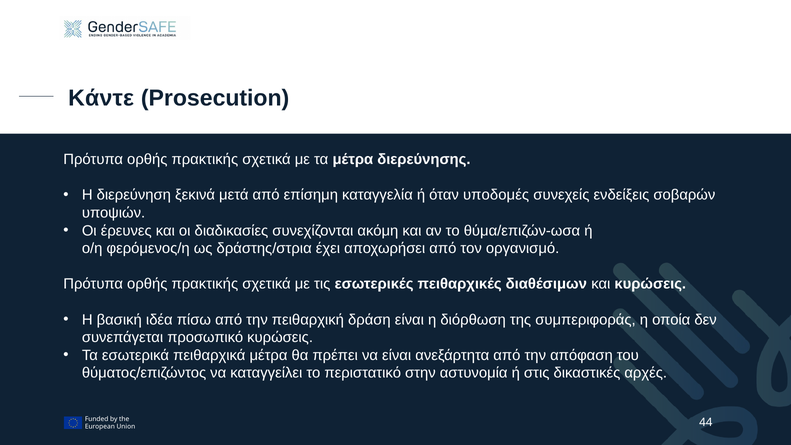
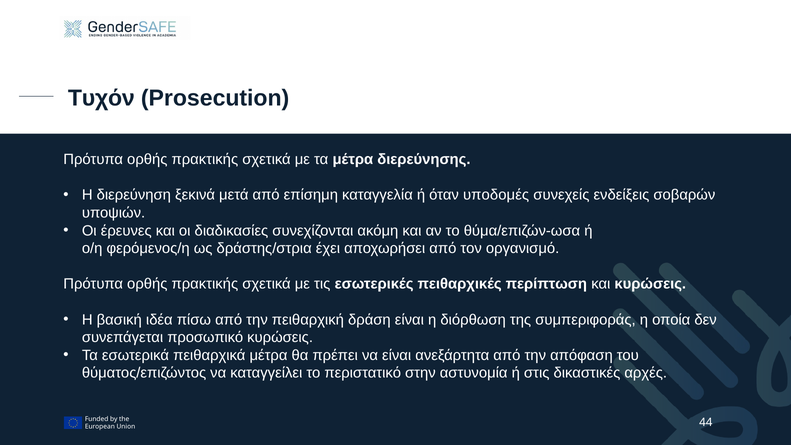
Κάντε: Κάντε -> Τυχόν (101, 98)
διαθέσιμων: διαθέσιμων -> περίπτωση (546, 284)
